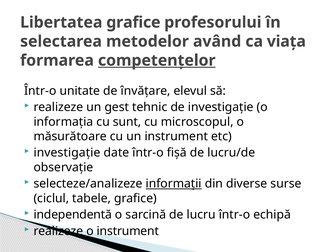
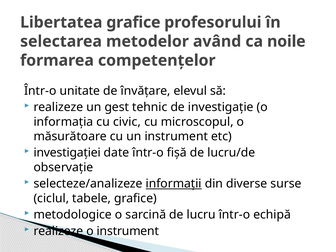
viața: viața -> noile (286, 41)
competențelor underline: present -> none (157, 60)
sunt: sunt -> civic (127, 122)
investigație: investigație -> investigației (67, 153)
independentă: independentă -> metodologice (73, 215)
